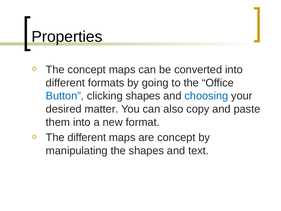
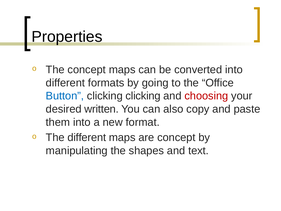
clicking shapes: shapes -> clicking (143, 96)
choosing colour: blue -> red (206, 96)
matter: matter -> written (102, 109)
